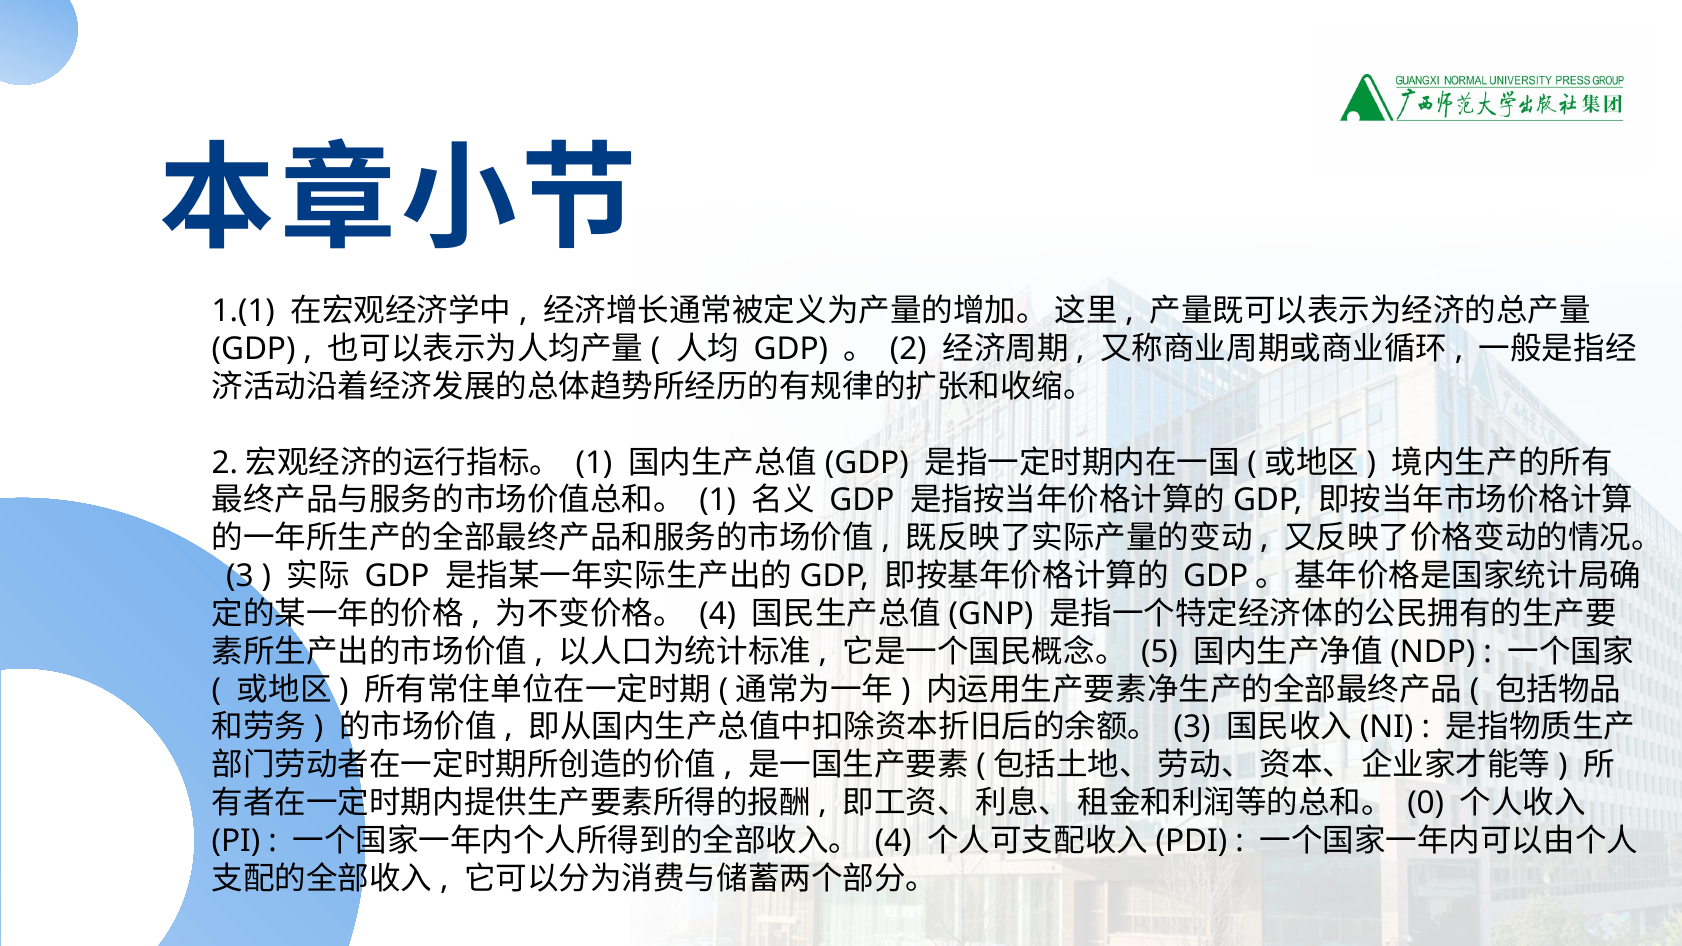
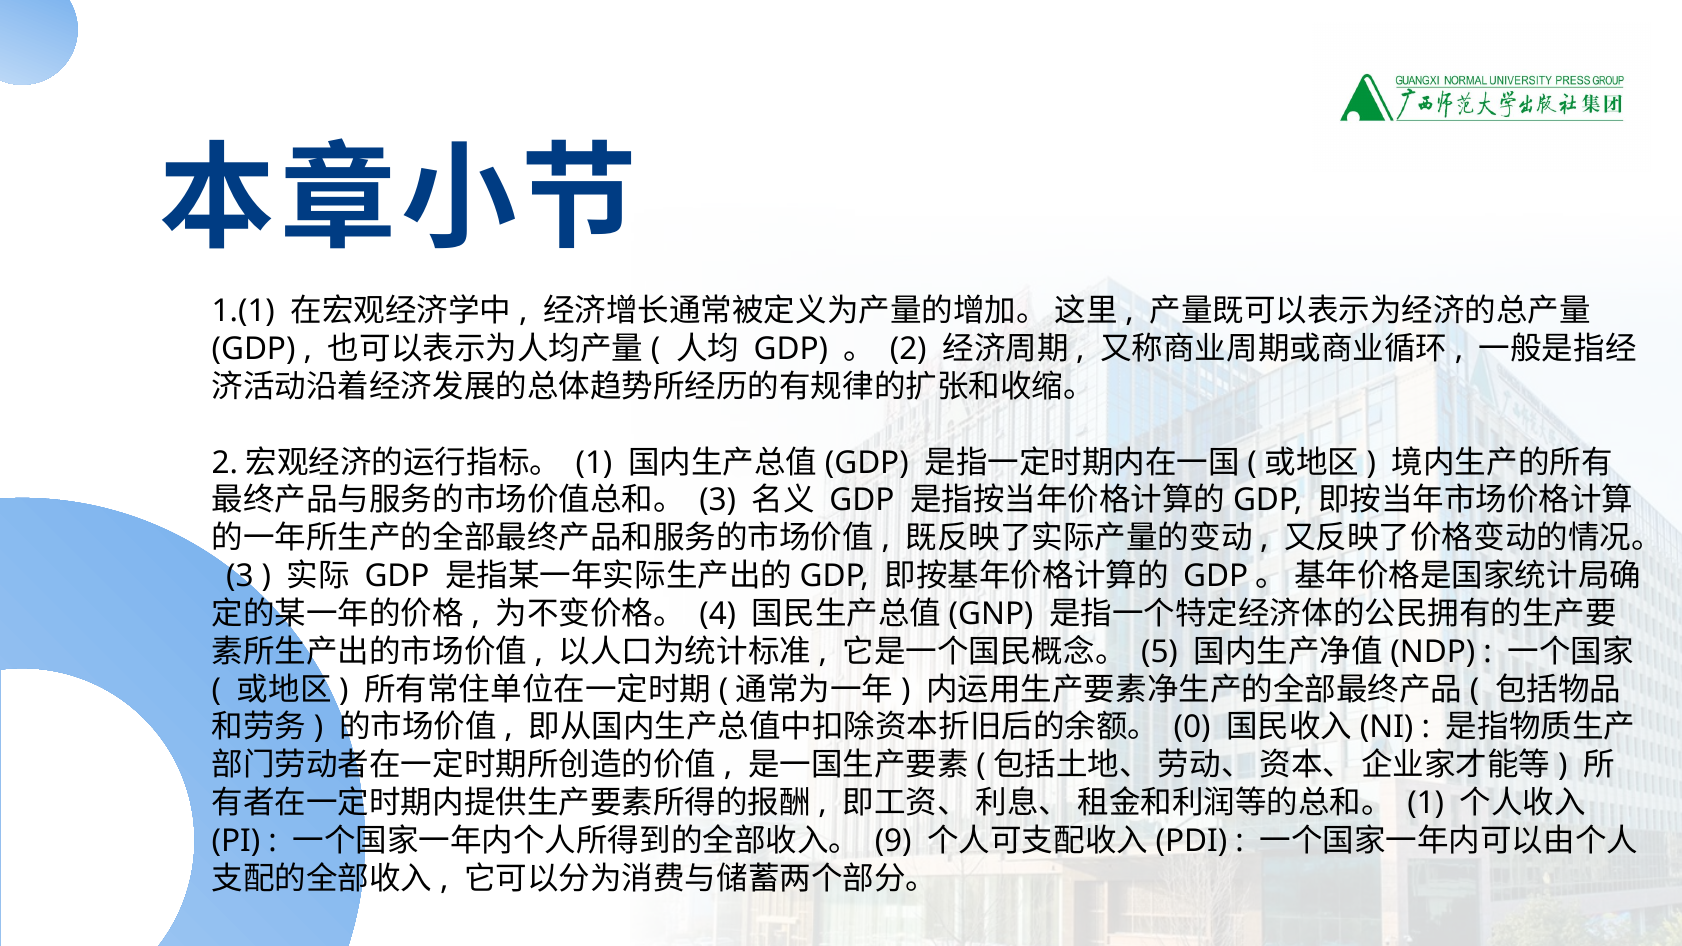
1: 1 -> 3 (718, 501)
3: 3 -> 0 (1192, 728)
0: 0 -> 1 (1426, 803)
4: 4 -> 9 (893, 841)
